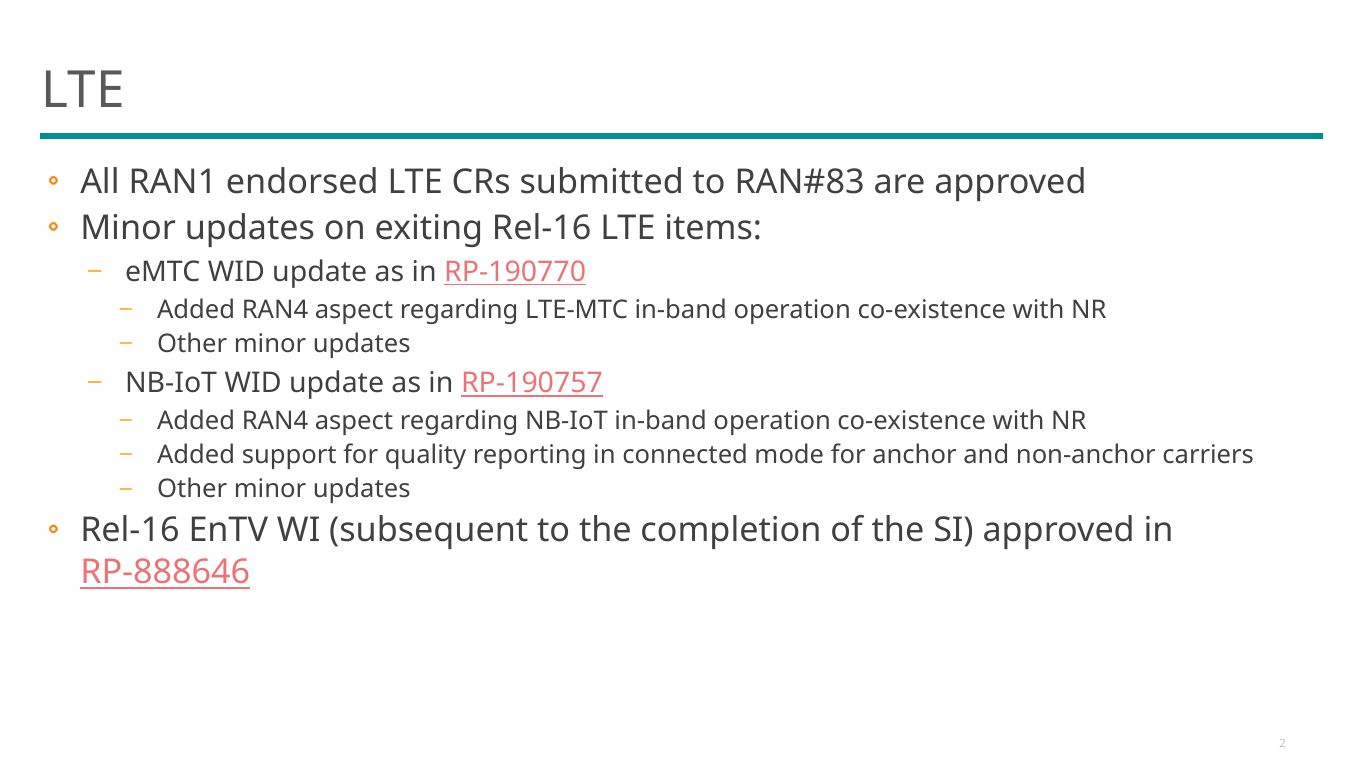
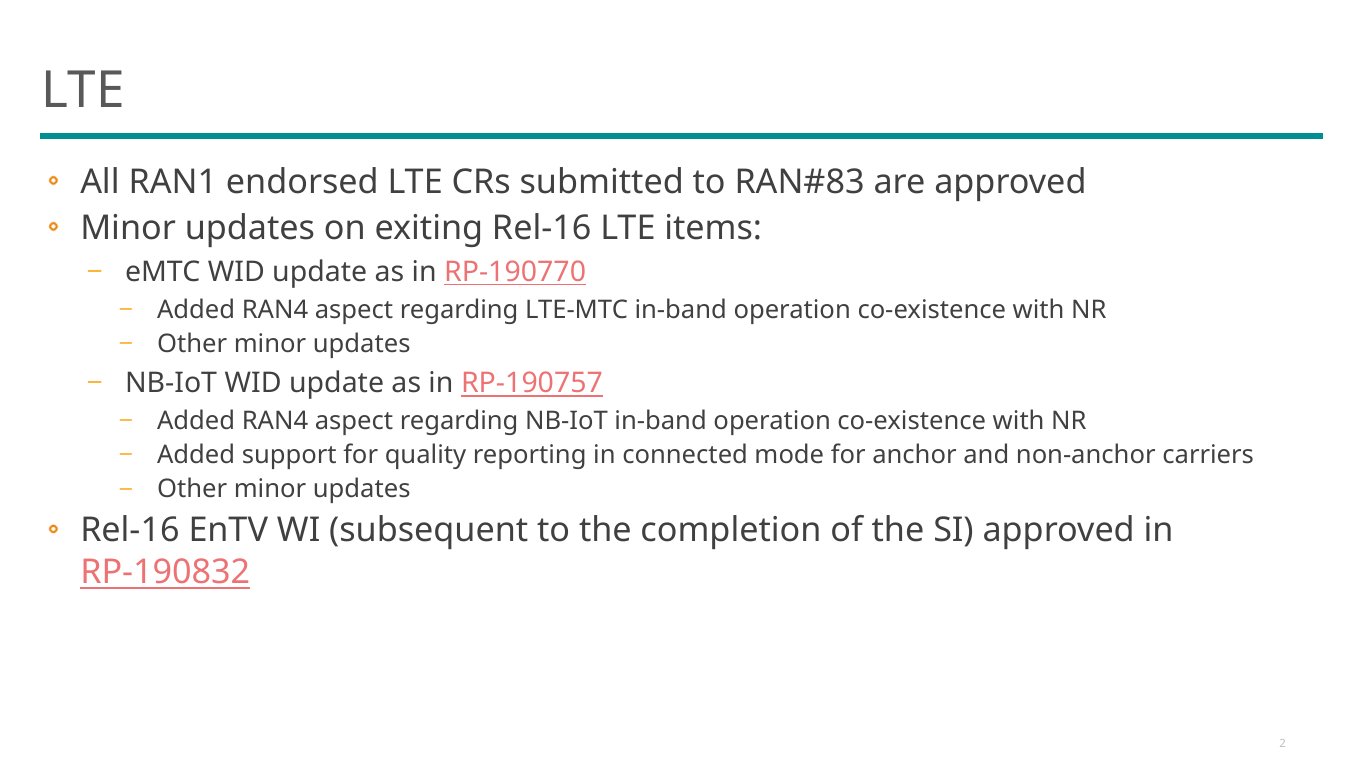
RP-888646: RP-888646 -> RP-190832 (165, 573)
